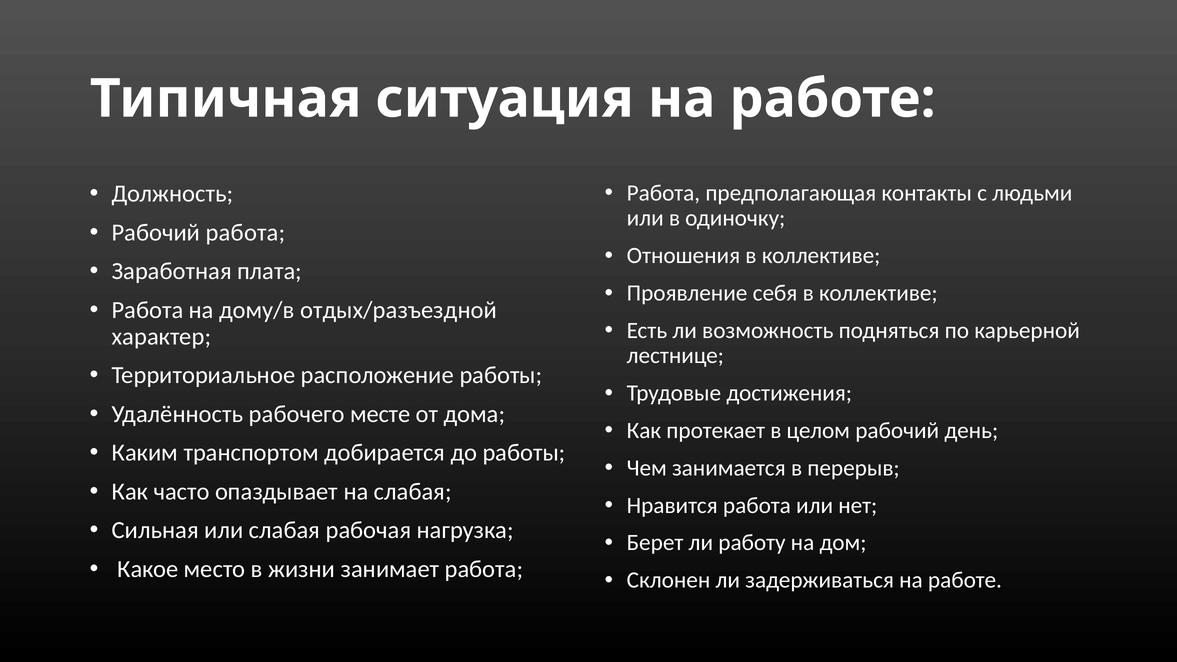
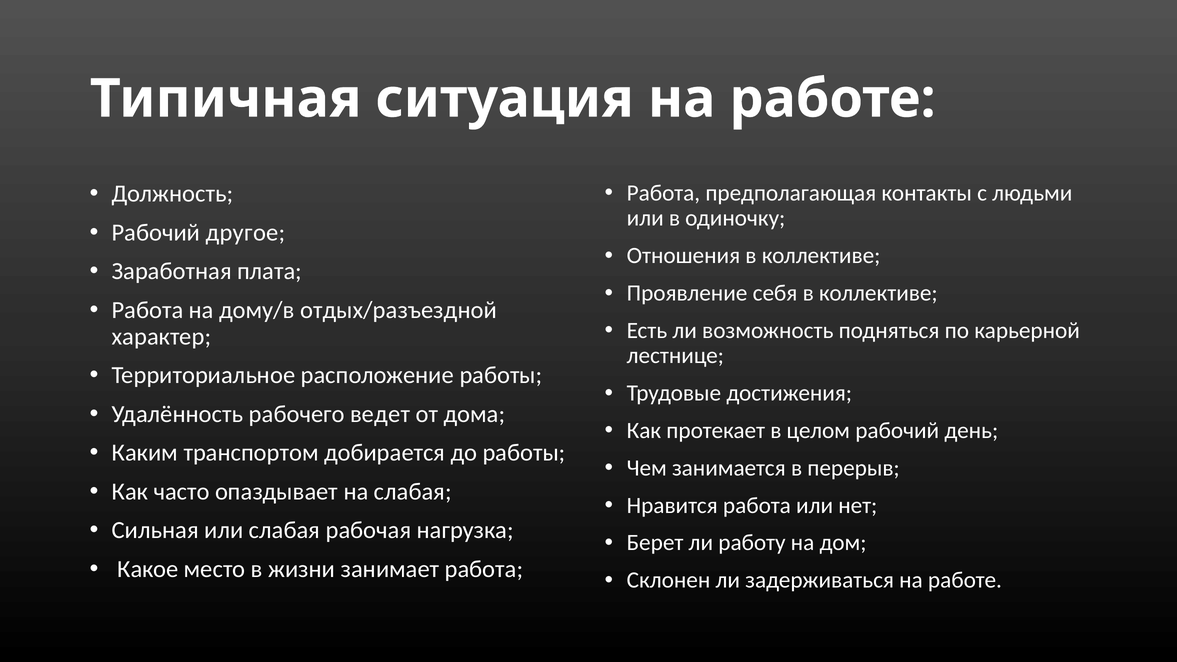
Рабочий работа: работа -> другое (246, 233)
месте: месте -> ведет (380, 414)
